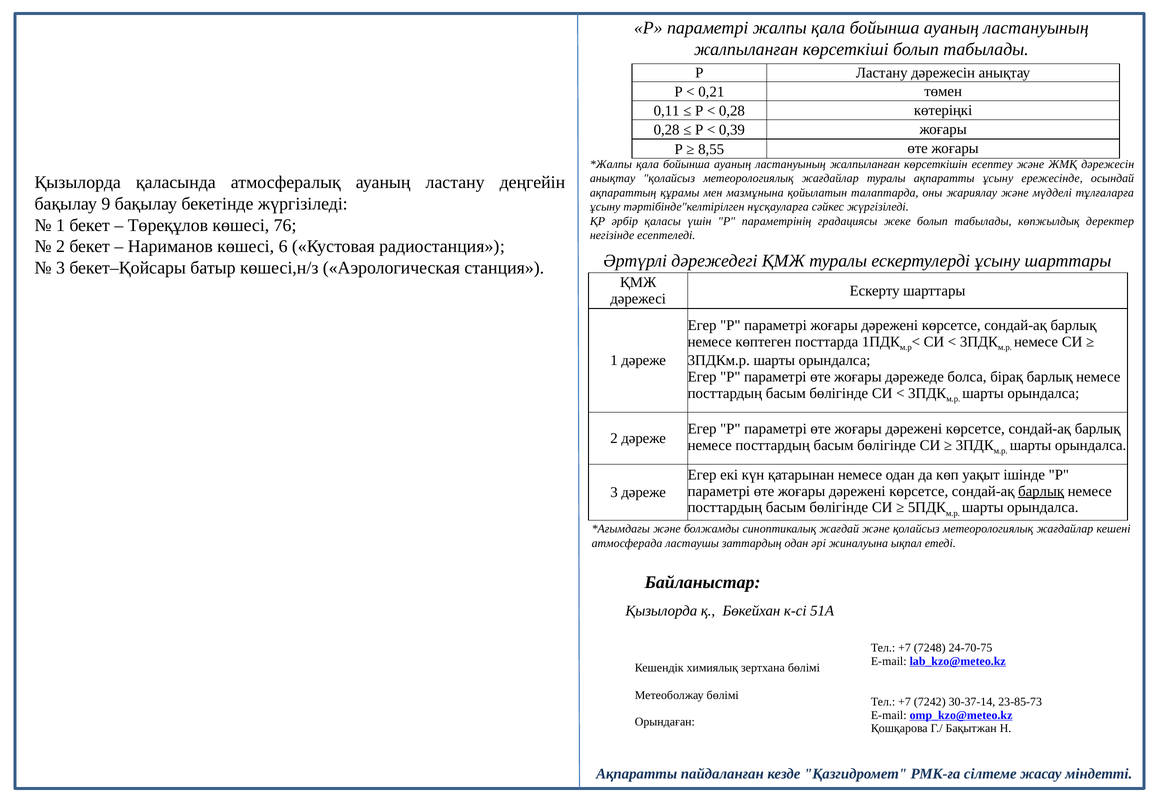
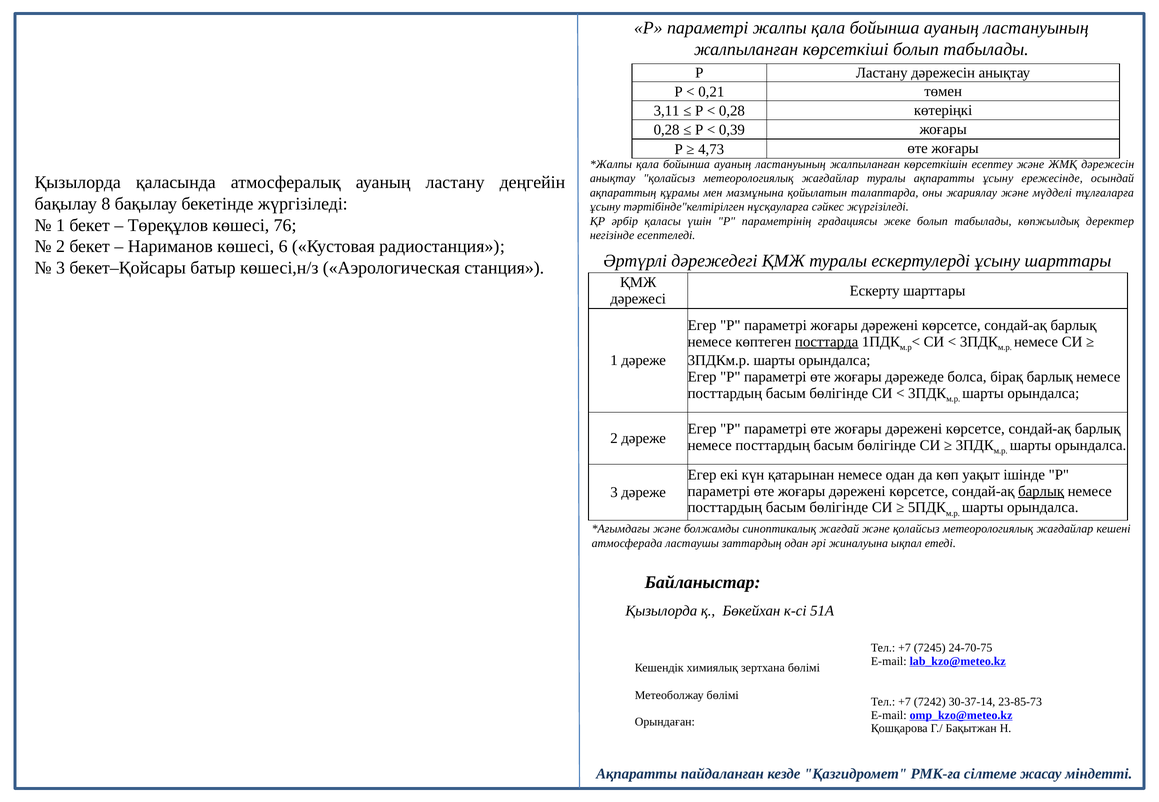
0,11: 0,11 -> 3,11 (667, 111)
8,55: 8,55 -> 4,73 (711, 149)
9: 9 -> 8 (106, 204)
посттарда underline: none -> present (827, 342)
7248: 7248 -> 7245 (930, 648)
